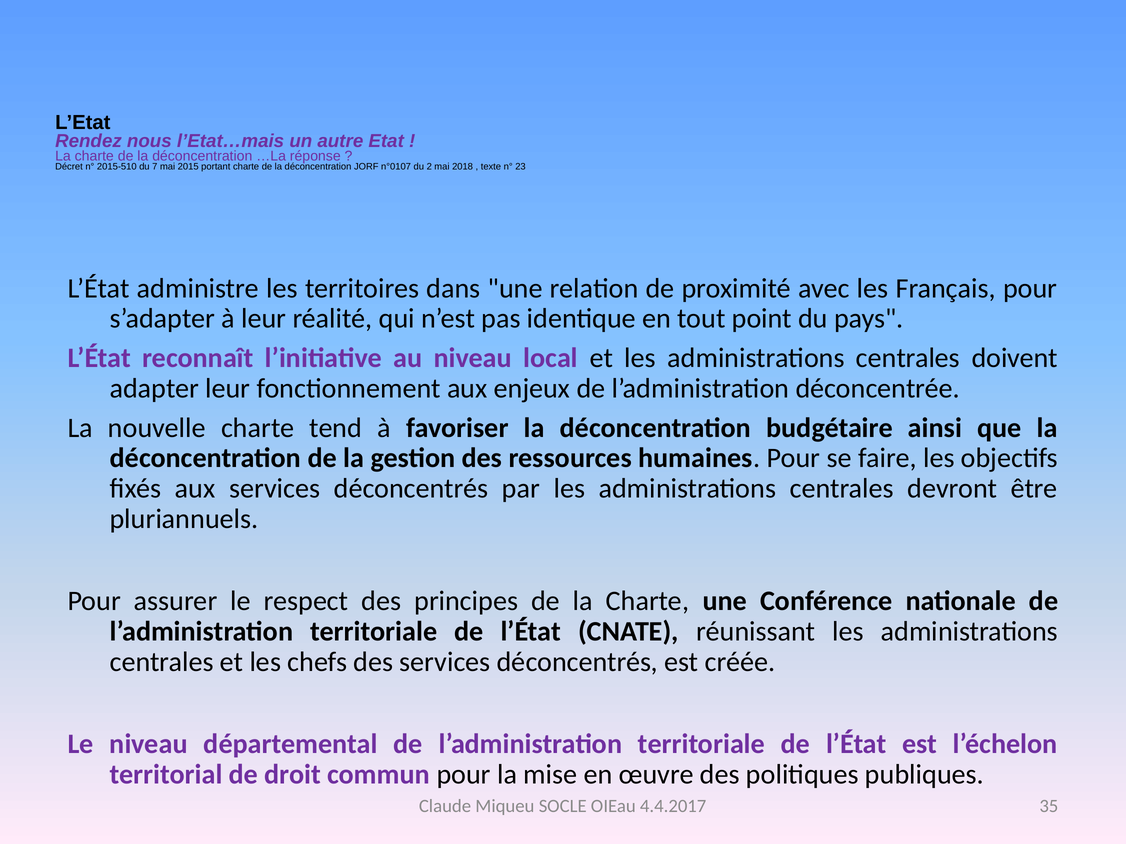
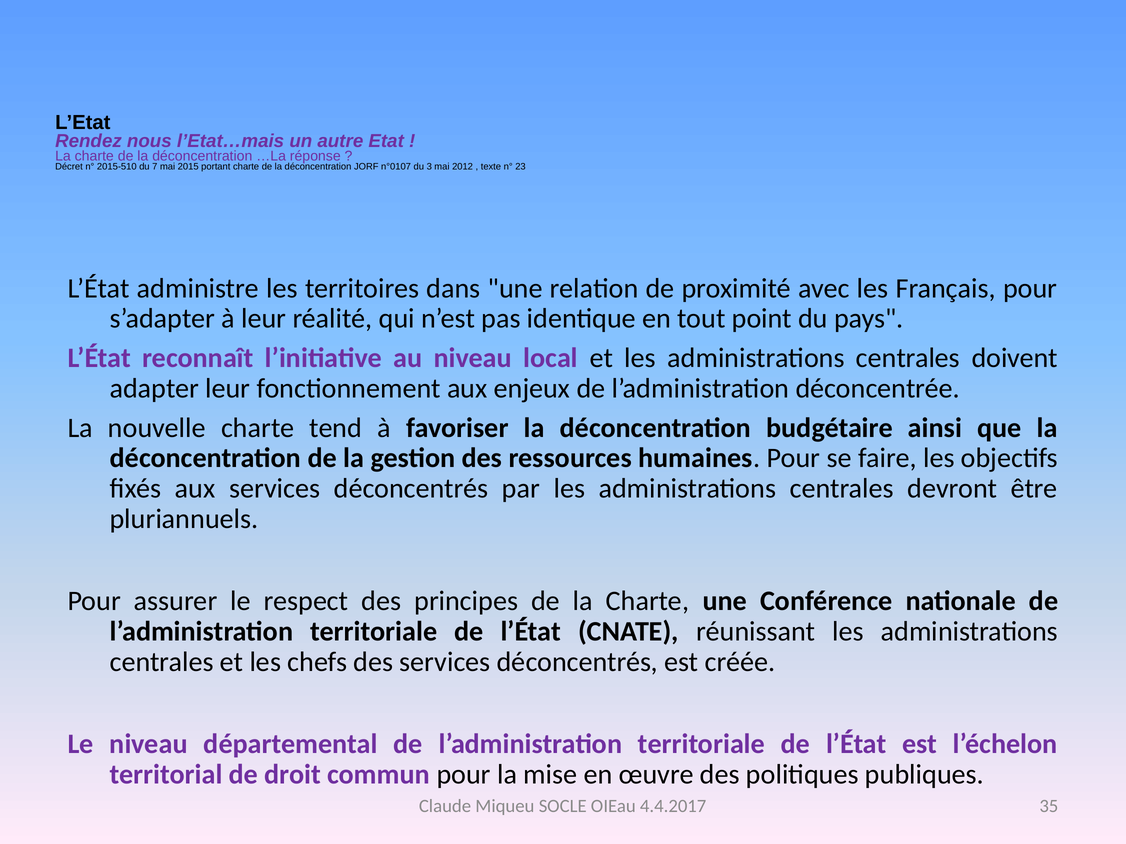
2: 2 -> 3 (429, 167)
2018: 2018 -> 2012 (463, 167)
